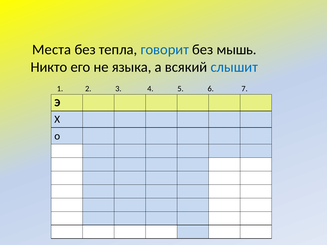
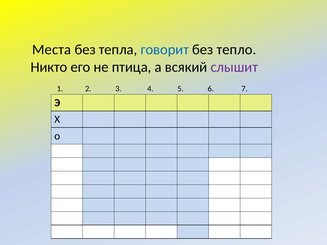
мышь: мышь -> тепло (236, 50)
языка: языка -> птица (132, 67)
слышит colour: blue -> purple (234, 67)
